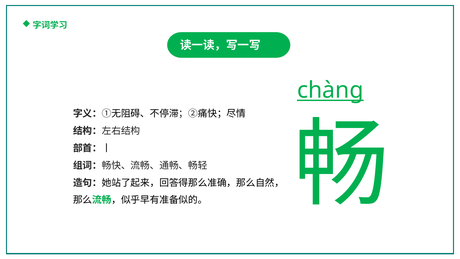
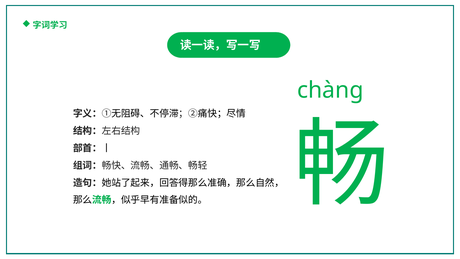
chàng underline: present -> none (330, 90)
